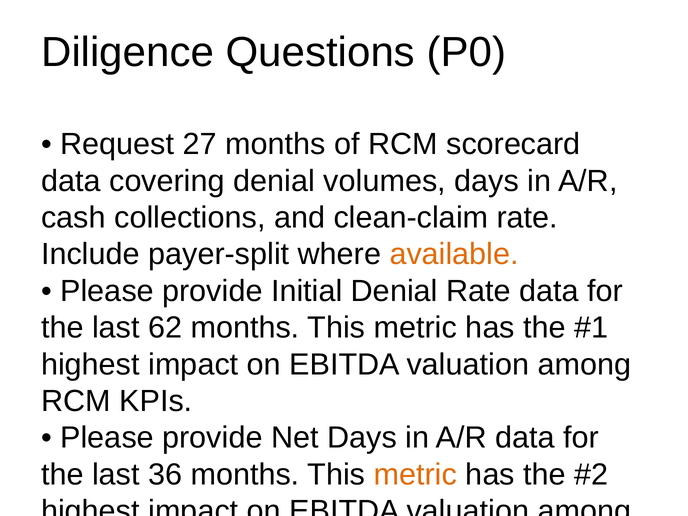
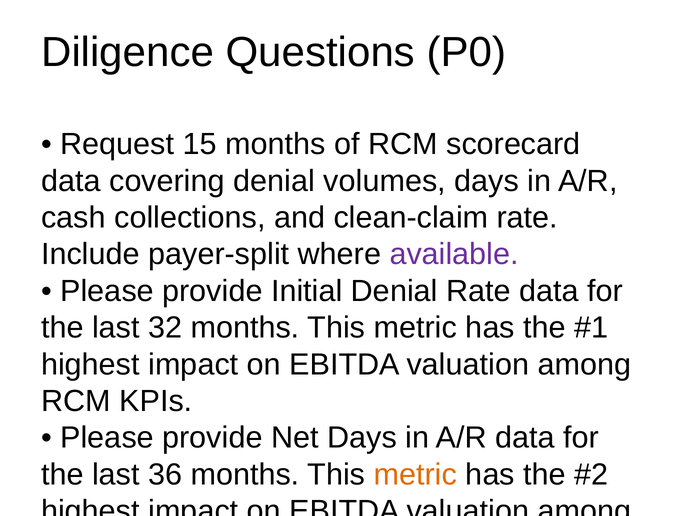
27: 27 -> 15 (200, 144)
available colour: orange -> purple (454, 254)
62: 62 -> 32 (165, 328)
